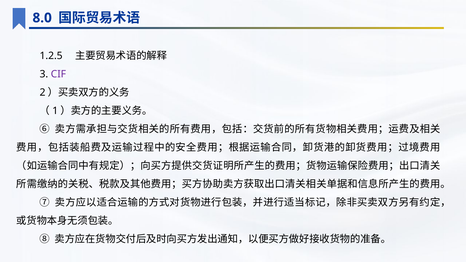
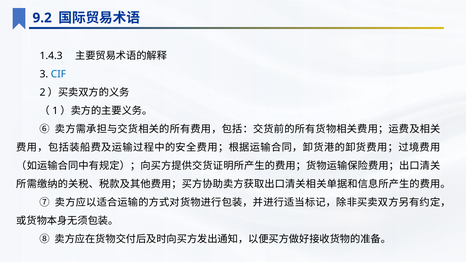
8.0: 8.0 -> 9.2 (42, 18)
1.2.5: 1.2.5 -> 1.4.3 (51, 56)
CIF colour: purple -> blue (58, 74)
